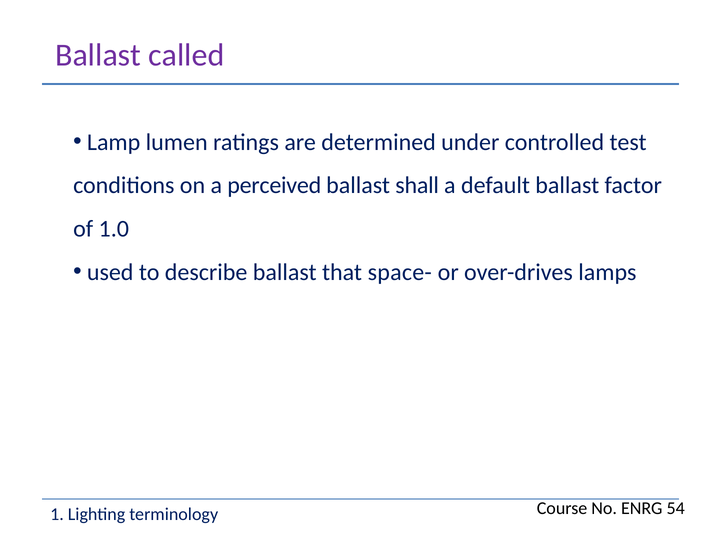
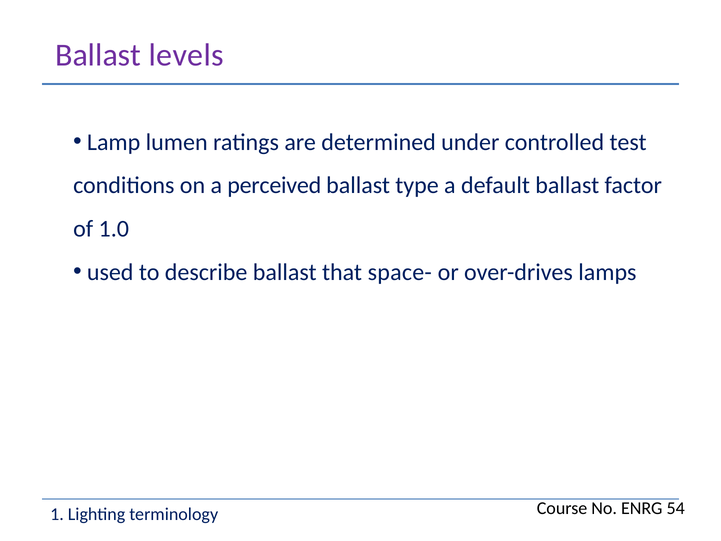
called: called -> levels (186, 55)
shall: shall -> type (417, 185)
